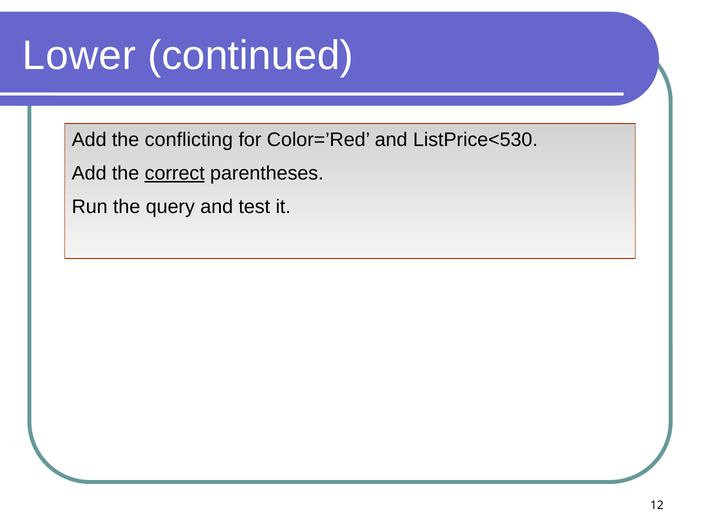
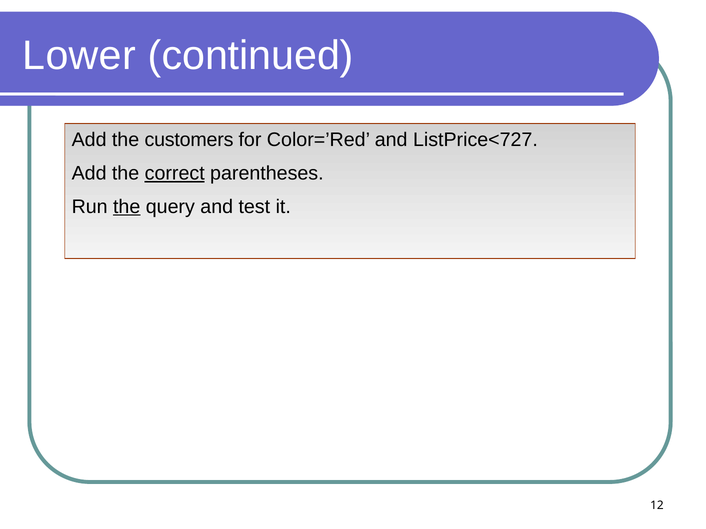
conflicting: conflicting -> customers (189, 140)
ListPrice<530: ListPrice<530 -> ListPrice<727 (475, 140)
the underline: none -> present (127, 207)
